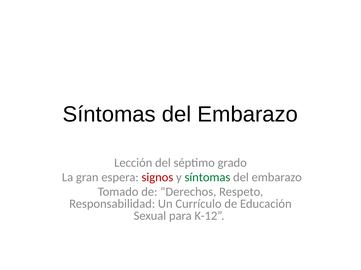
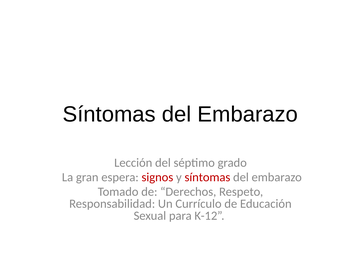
síntomas colour: green -> red (207, 178)
